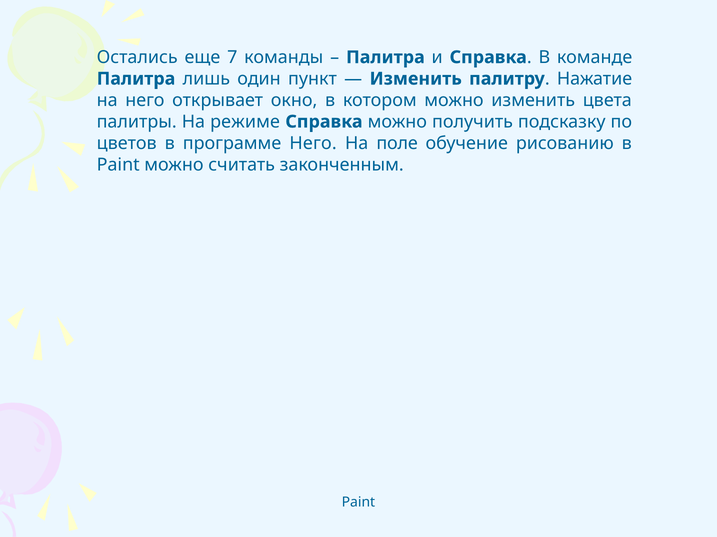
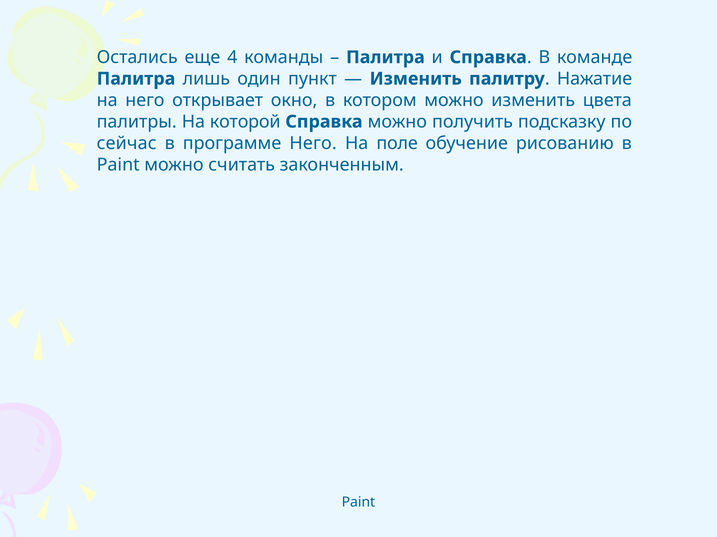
7: 7 -> 4 (232, 57)
режиме: режиме -> которой (245, 122)
цветов: цветов -> сейчас (127, 143)
